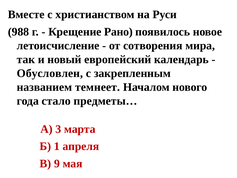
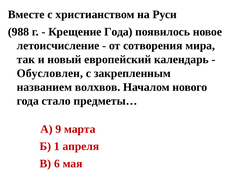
Крещение Рано: Рано -> Года (118, 32)
темнеет: темнеет -> волхвов (98, 87)
3: 3 -> 9 (58, 129)
9: 9 -> 6 (57, 163)
